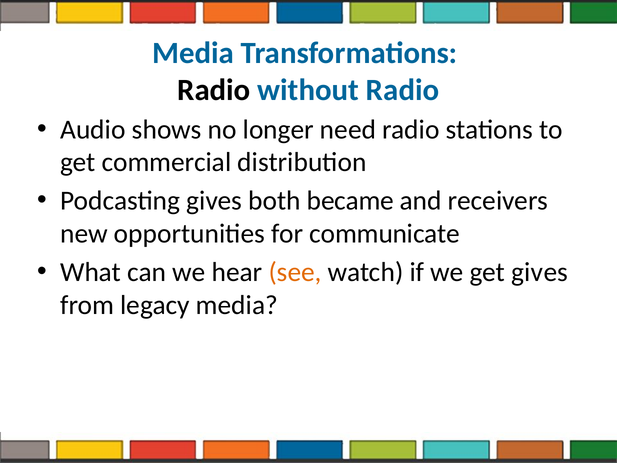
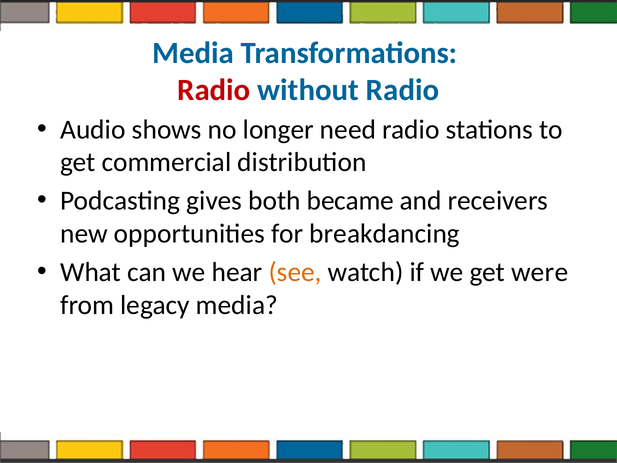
Radio colour: black -> red (214, 90)
communicate: communicate -> breakdancing (385, 234)
get gives: gives -> were (540, 272)
